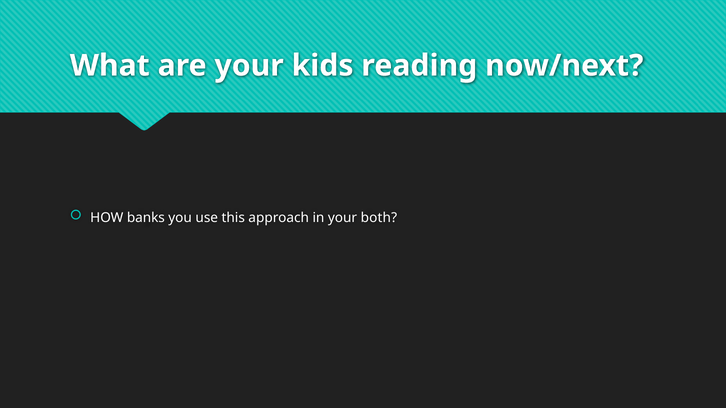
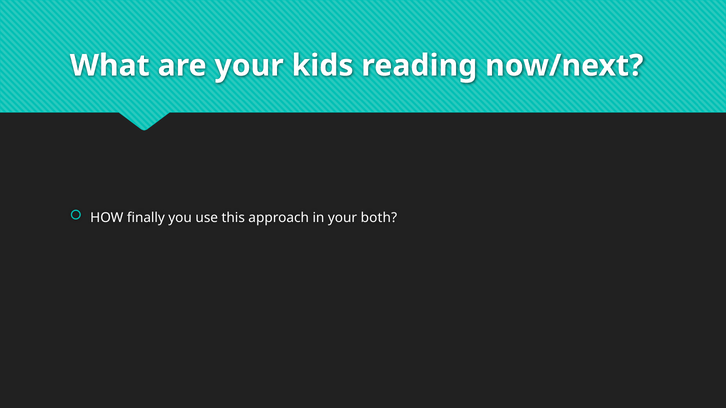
banks: banks -> finally (146, 218)
